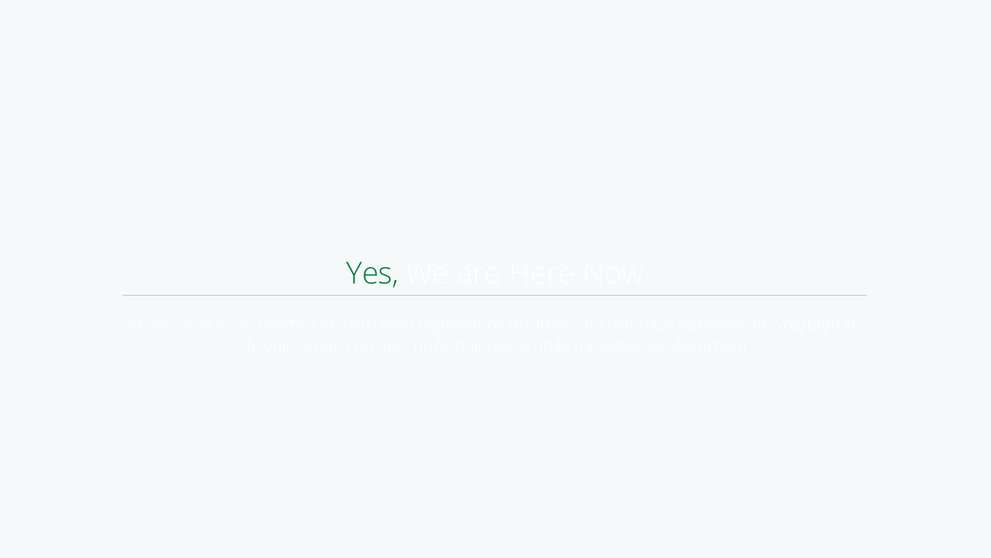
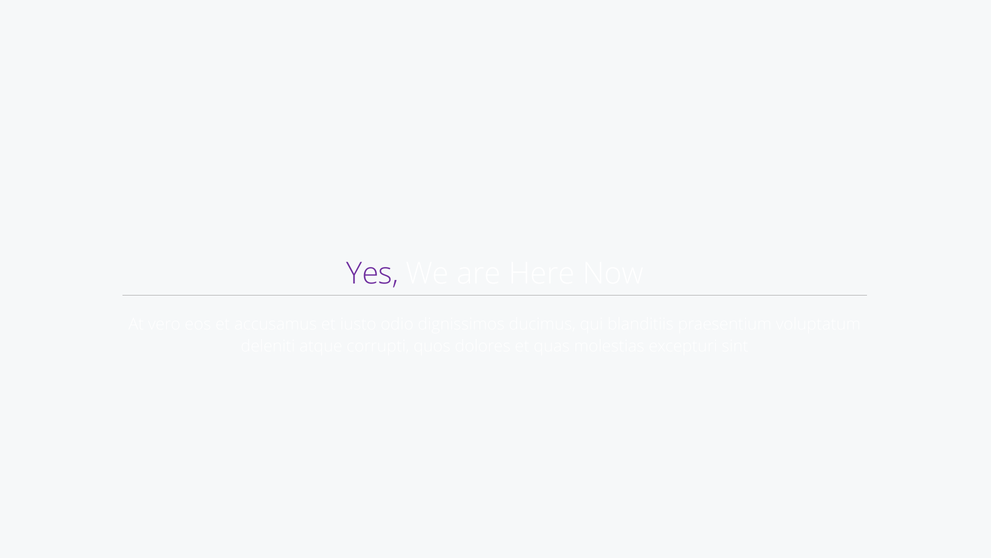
Yes colour: green -> purple (372, 274)
